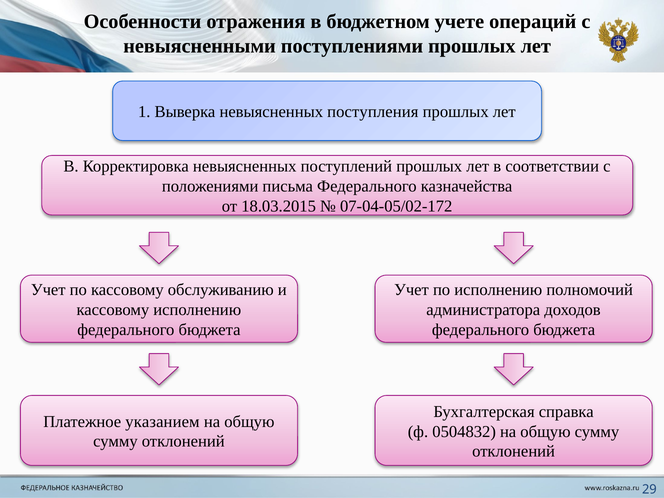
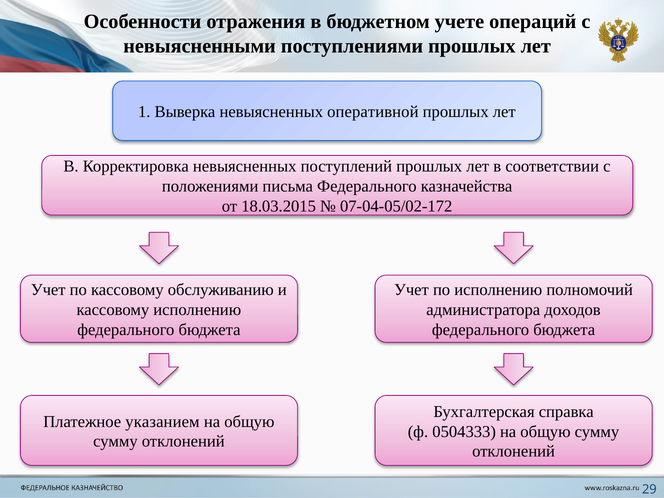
поступления: поступления -> оперативной (373, 112)
0504832: 0504832 -> 0504333 (464, 432)
